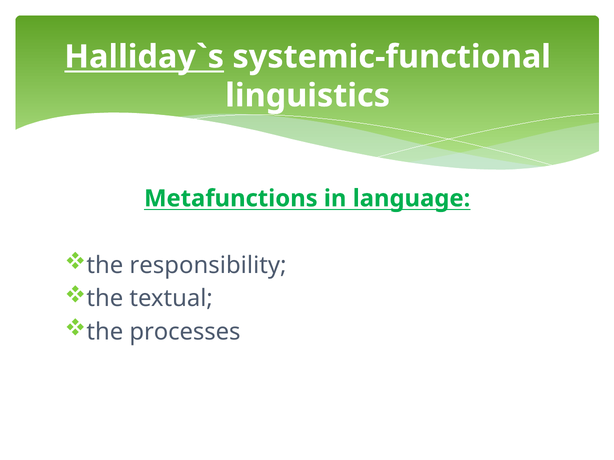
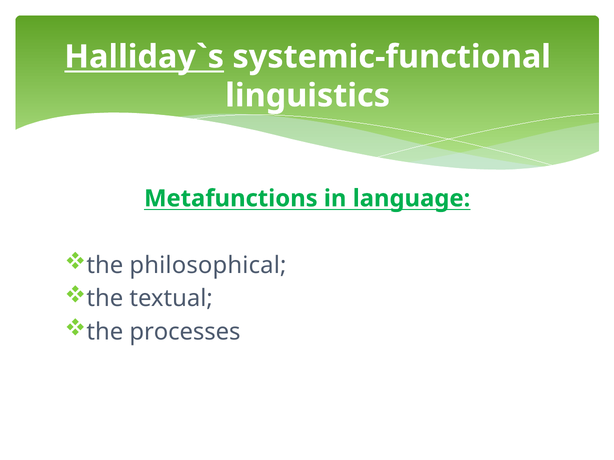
responsibility: responsibility -> philosophical (208, 265)
